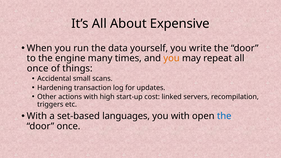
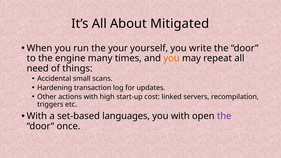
Expensive: Expensive -> Mitigated (180, 24)
data: data -> your (118, 48)
once: once -> need (38, 68)
the colour: blue -> purple (224, 116)
